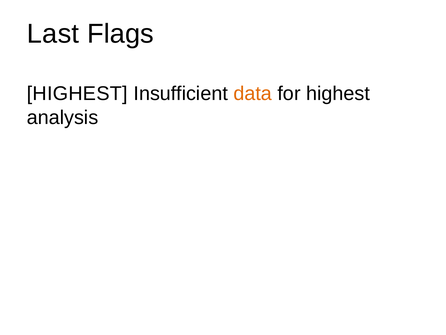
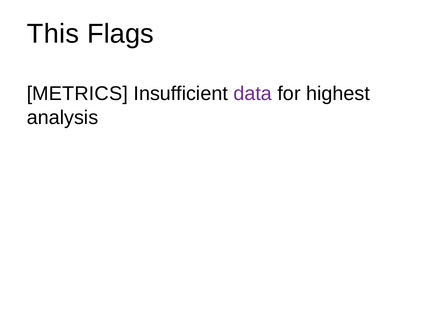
Last: Last -> This (53, 34)
HIGHEST: HIGHEST -> METRICS (77, 94)
data colour: orange -> purple (253, 94)
